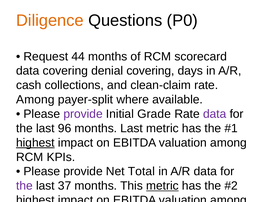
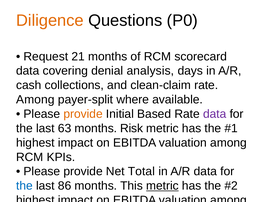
44: 44 -> 21 (78, 56)
denial covering: covering -> analysis (150, 71)
provide colour: purple -> orange (83, 114)
Grade: Grade -> Based (154, 114)
96: 96 -> 63 (65, 128)
months Last: Last -> Risk (132, 128)
highest underline: present -> none (35, 143)
the colour: purple -> blue (24, 186)
37: 37 -> 86 (65, 186)
